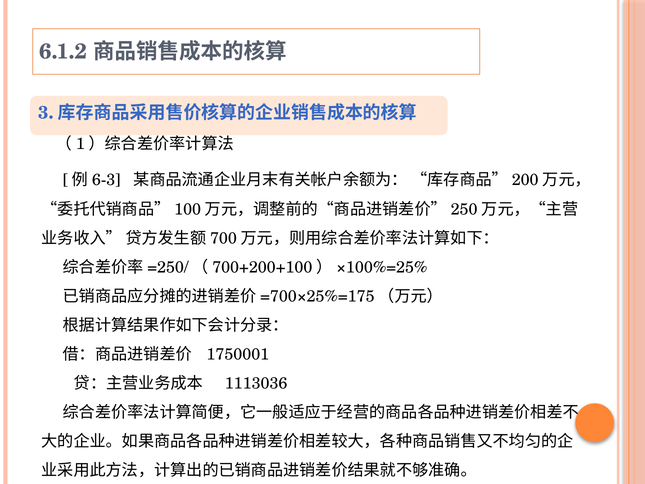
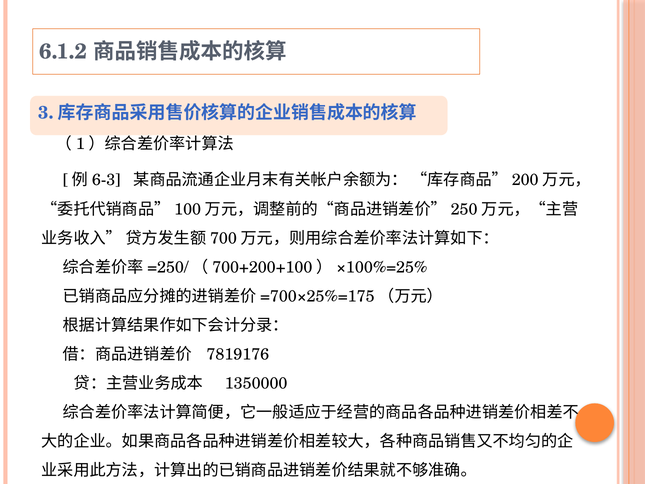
1750001: 1750001 -> 7819176 (238, 354)
1113036: 1113036 -> 1350000 (256, 383)
